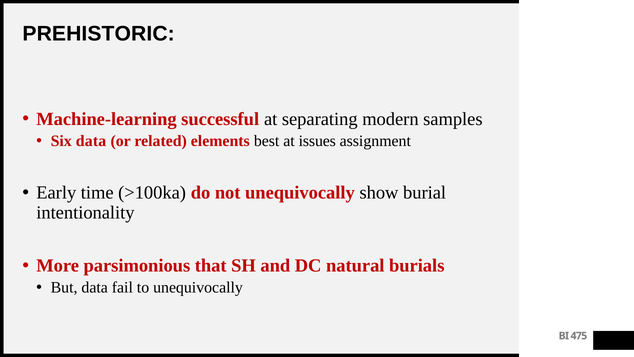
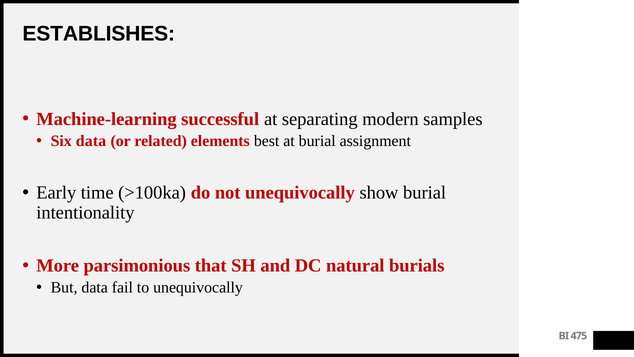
PREHISTORIC: PREHISTORIC -> ESTABLISHES (99, 34)
at issues: issues -> burial (317, 141)
